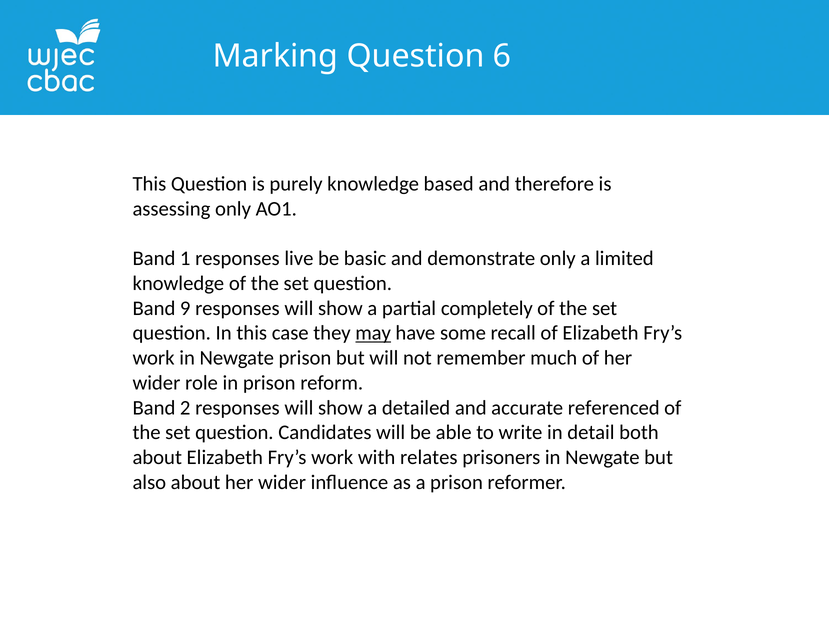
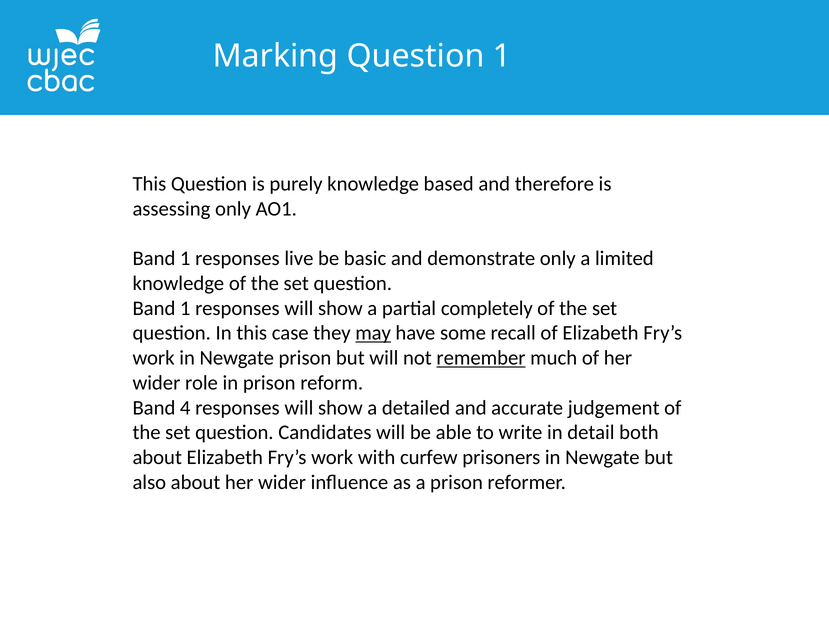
Question 6: 6 -> 1 (502, 56)
9: 9 -> 1 (185, 308)
remember underline: none -> present (481, 358)
2: 2 -> 4 (185, 408)
referenced: referenced -> judgement (614, 408)
relates: relates -> curfew (429, 457)
